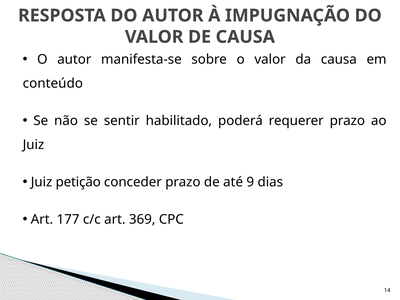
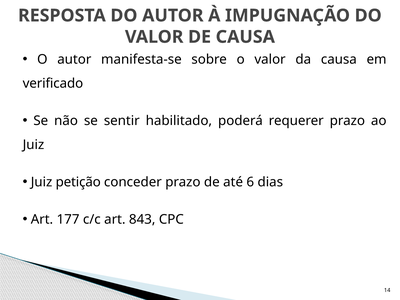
conteúdo: conteúdo -> verificado (53, 84)
9: 9 -> 6 (250, 182)
369: 369 -> 843 (142, 219)
